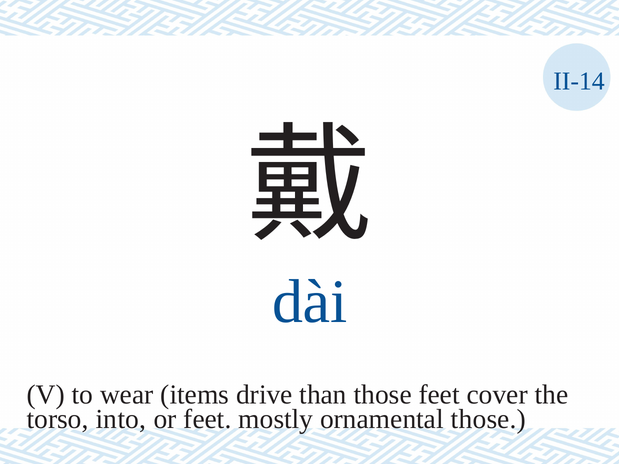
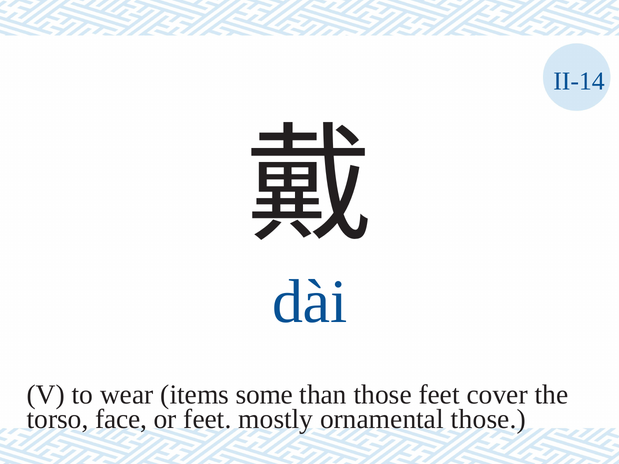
drive: drive -> some (264, 395)
into: into -> face (121, 420)
